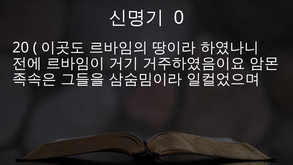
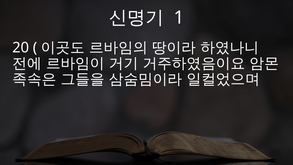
0: 0 -> 1 (179, 18)
